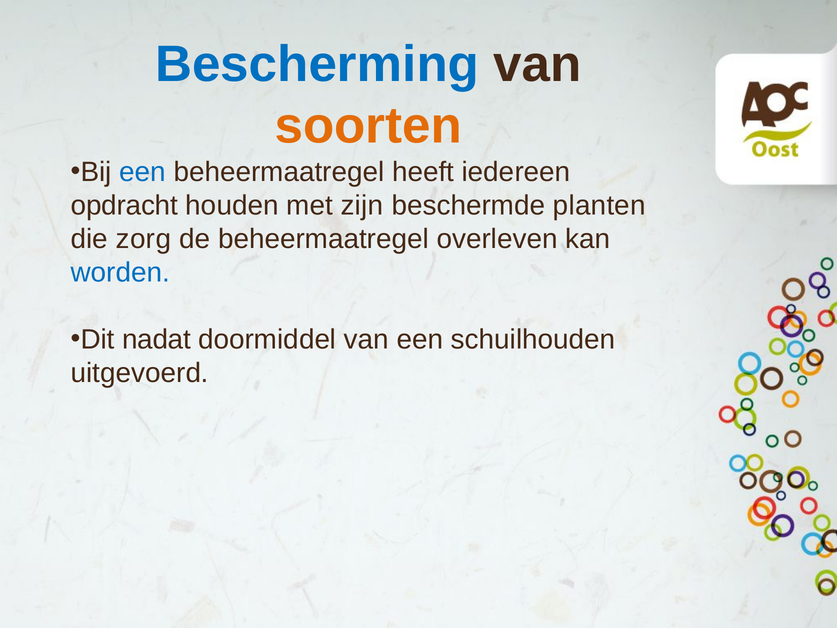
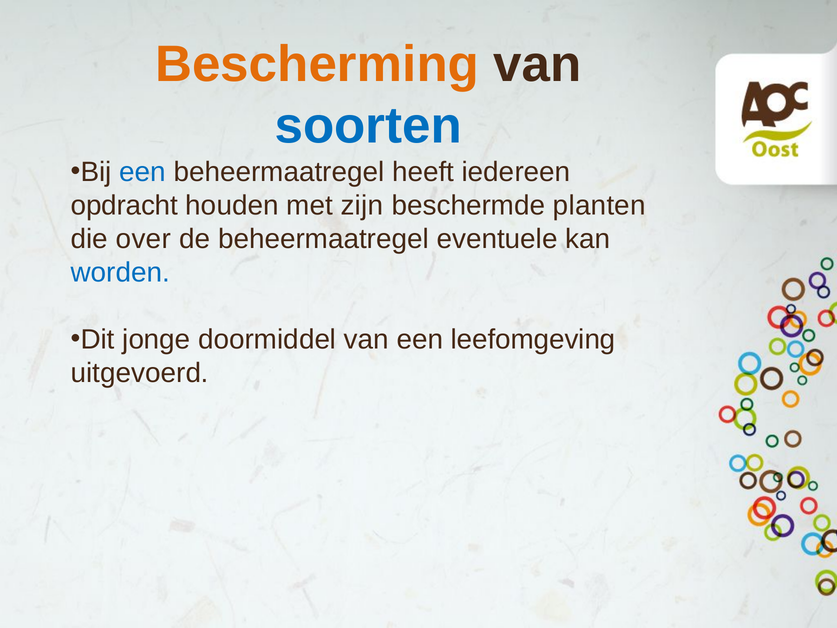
Bescherming colour: blue -> orange (317, 65)
soorten colour: orange -> blue (368, 126)
zorg: zorg -> over (144, 239)
overleven: overleven -> eventuele (497, 239)
nadat: nadat -> jonge (156, 339)
schuilhouden: schuilhouden -> leefomgeving (533, 339)
